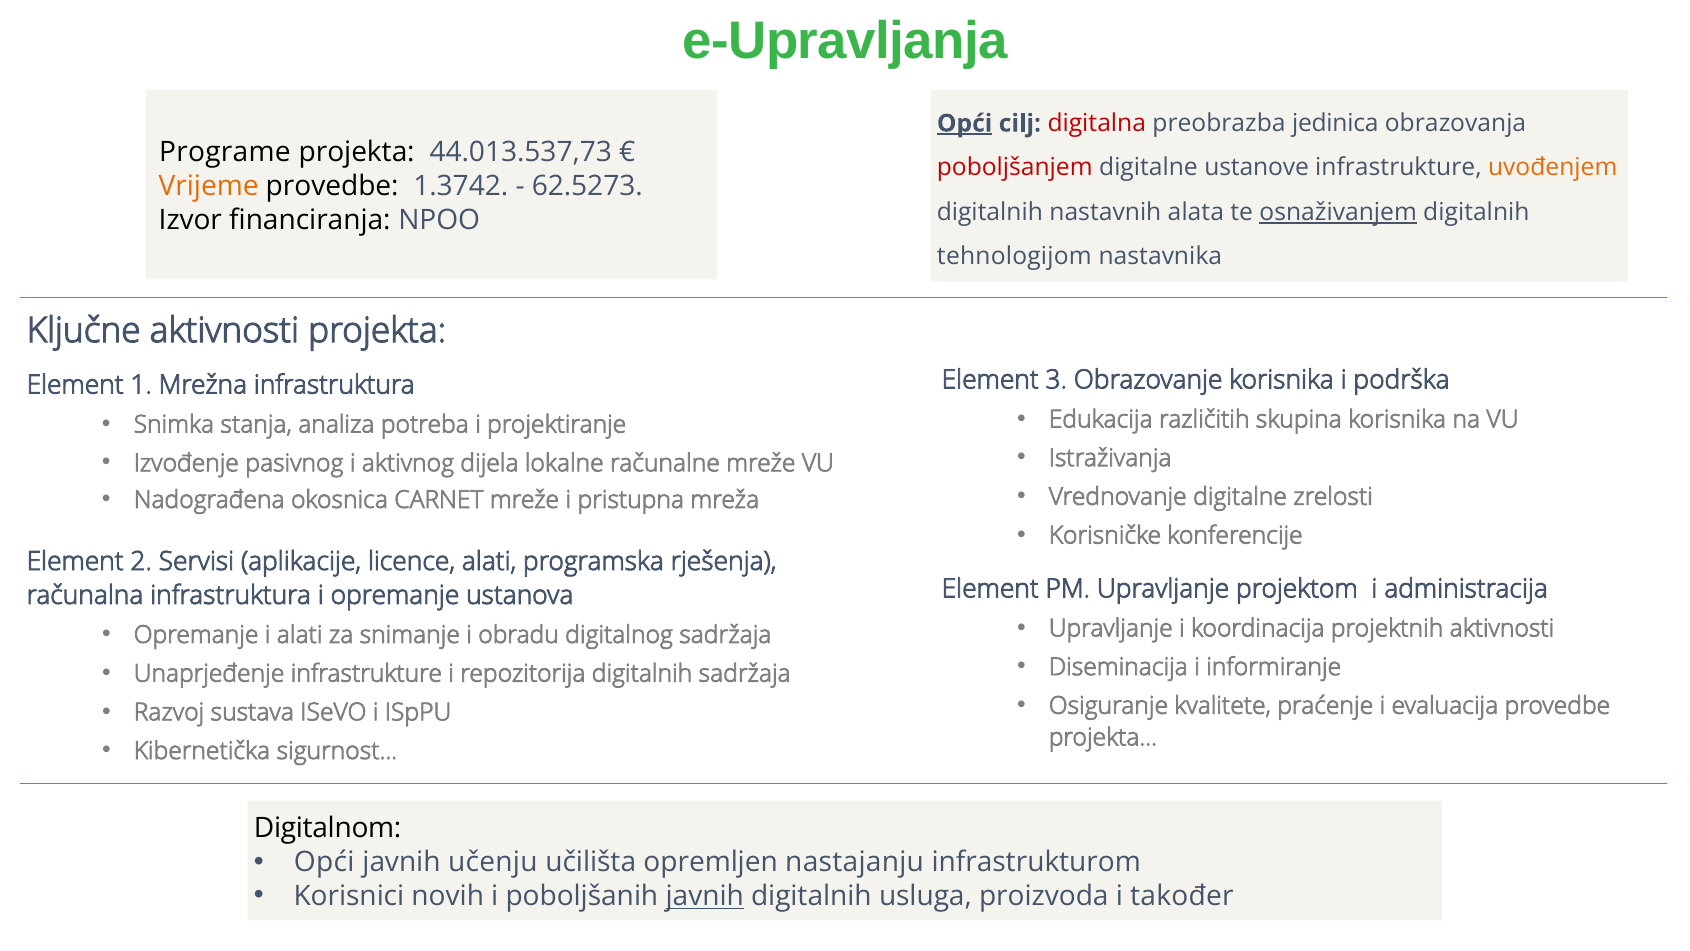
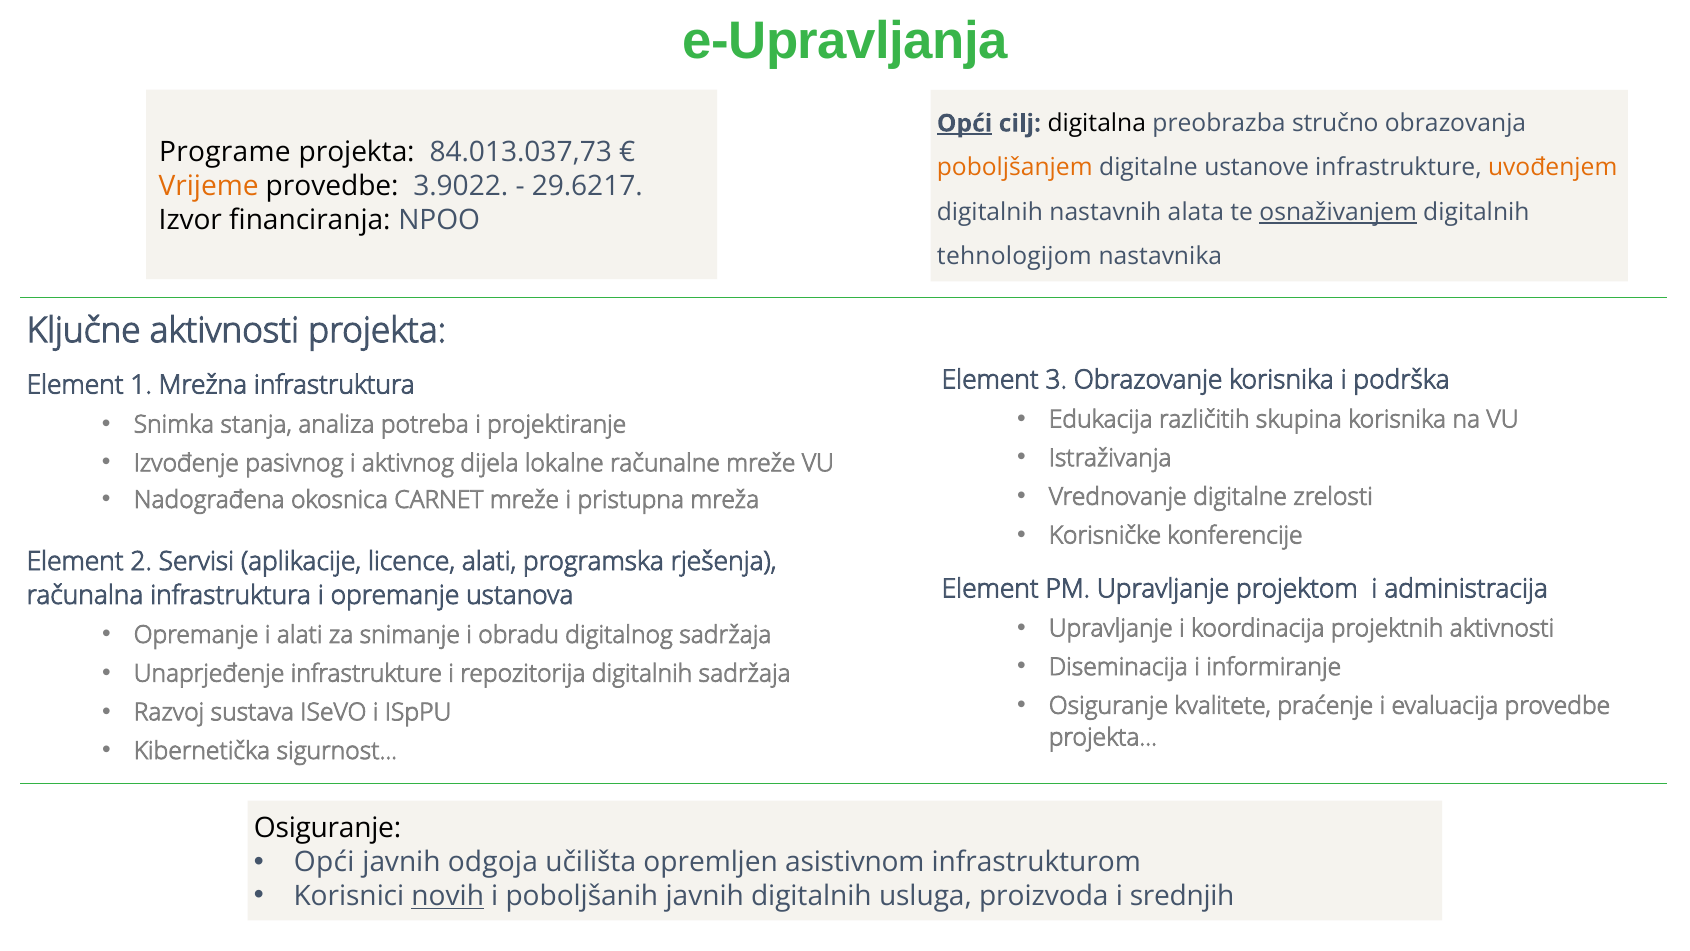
digitalna colour: red -> black (1097, 123)
jedinica: jedinica -> stručno (1335, 123)
44.013.537,73: 44.013.537,73 -> 84.013.037,73 (521, 152)
poboljšanjem colour: red -> orange (1015, 168)
1.3742: 1.3742 -> 3.9022 (461, 186)
62.5273: 62.5273 -> 29.6217 (587, 186)
Digitalnom: Digitalnom -> Osiguranje (328, 828)
učenju: učenju -> odgoja (493, 862)
nastajanju: nastajanju -> asistivnom (855, 862)
novih underline: none -> present (448, 896)
javnih underline: present -> none (705, 896)
također: također -> srednjih (1182, 896)
